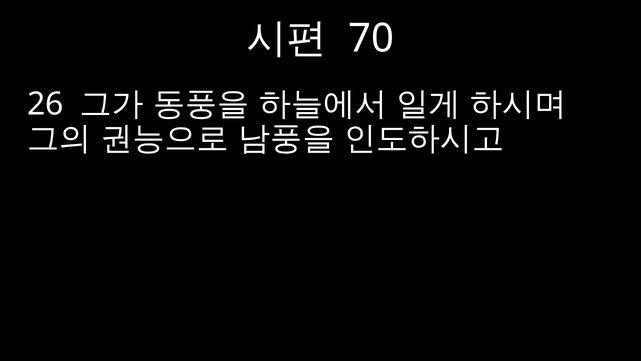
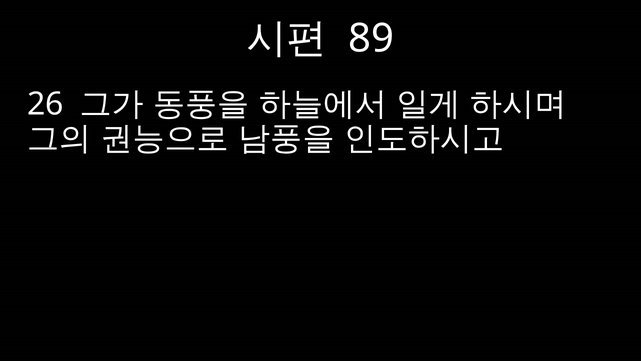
70: 70 -> 89 (371, 39)
